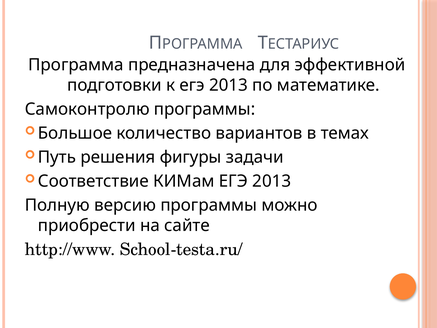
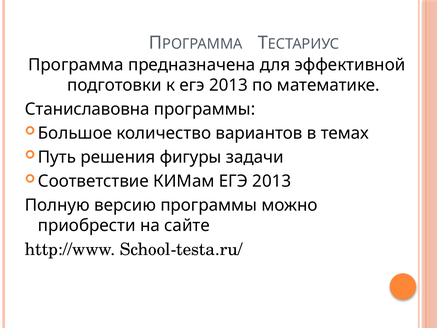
Самоконтролю: Самоконтролю -> Станиславовна (87, 109)
